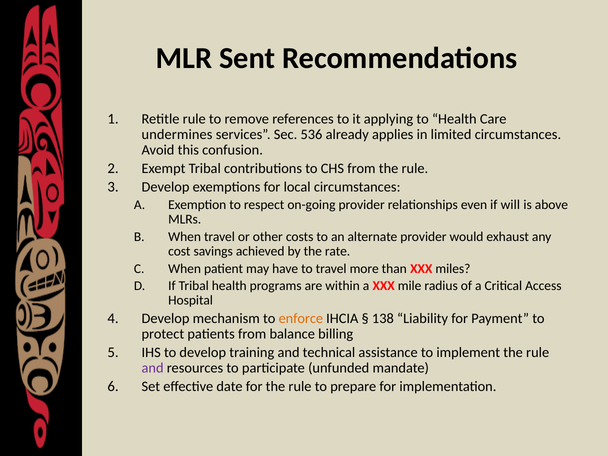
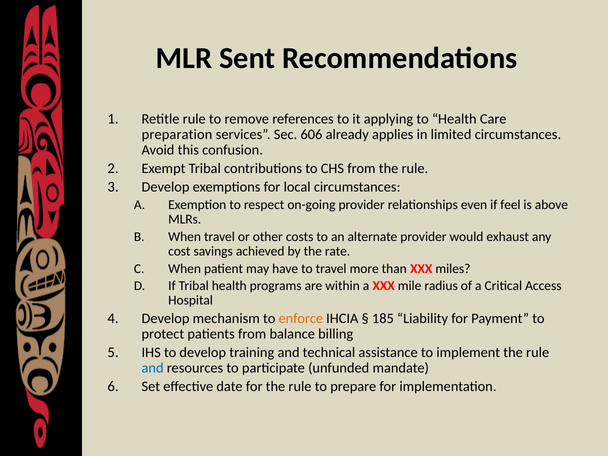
undermines: undermines -> preparation (177, 135)
536: 536 -> 606 (311, 135)
will: will -> feel (510, 205)
138: 138 -> 185 (383, 319)
and colour: purple -> blue (153, 368)
